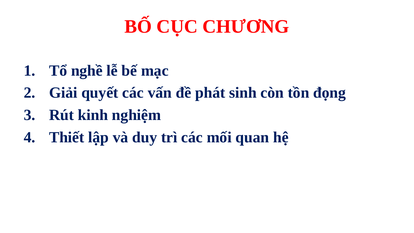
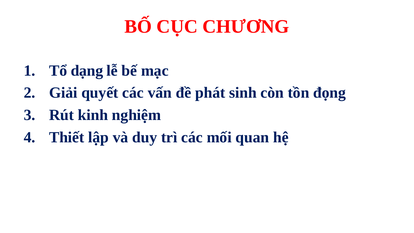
nghề: nghề -> dạng (87, 71)
